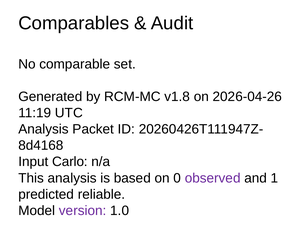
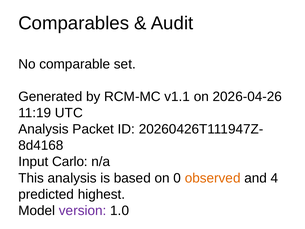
v1.8: v1.8 -> v1.1 (177, 97)
observed colour: purple -> orange (213, 178)
1: 1 -> 4 (275, 178)
reliable: reliable -> highest (101, 194)
